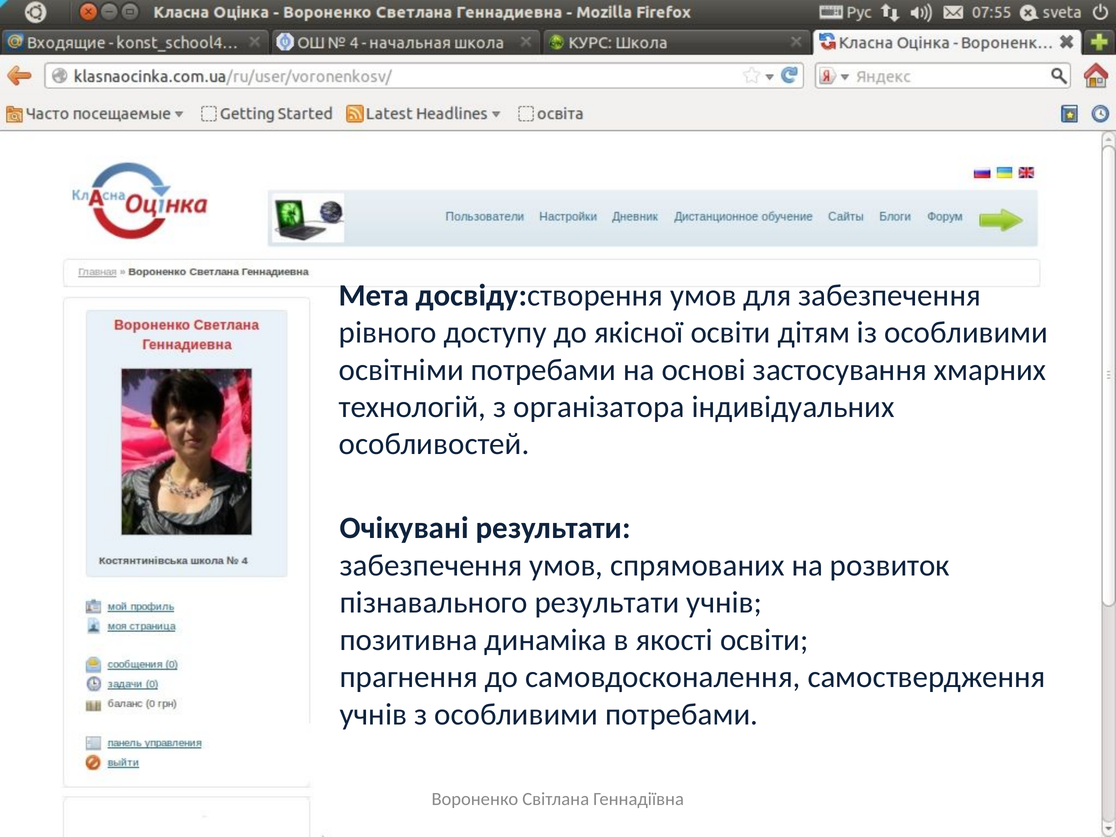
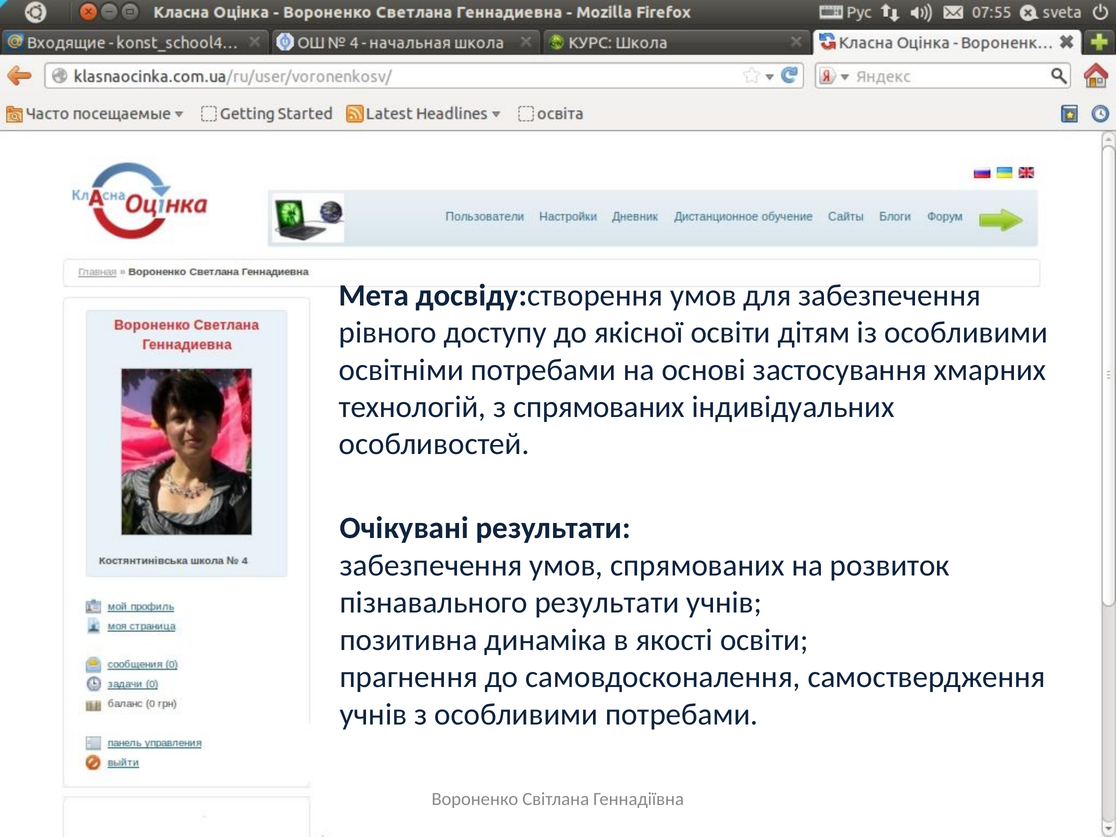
з організатора: організатора -> спрямованих (599, 407)
